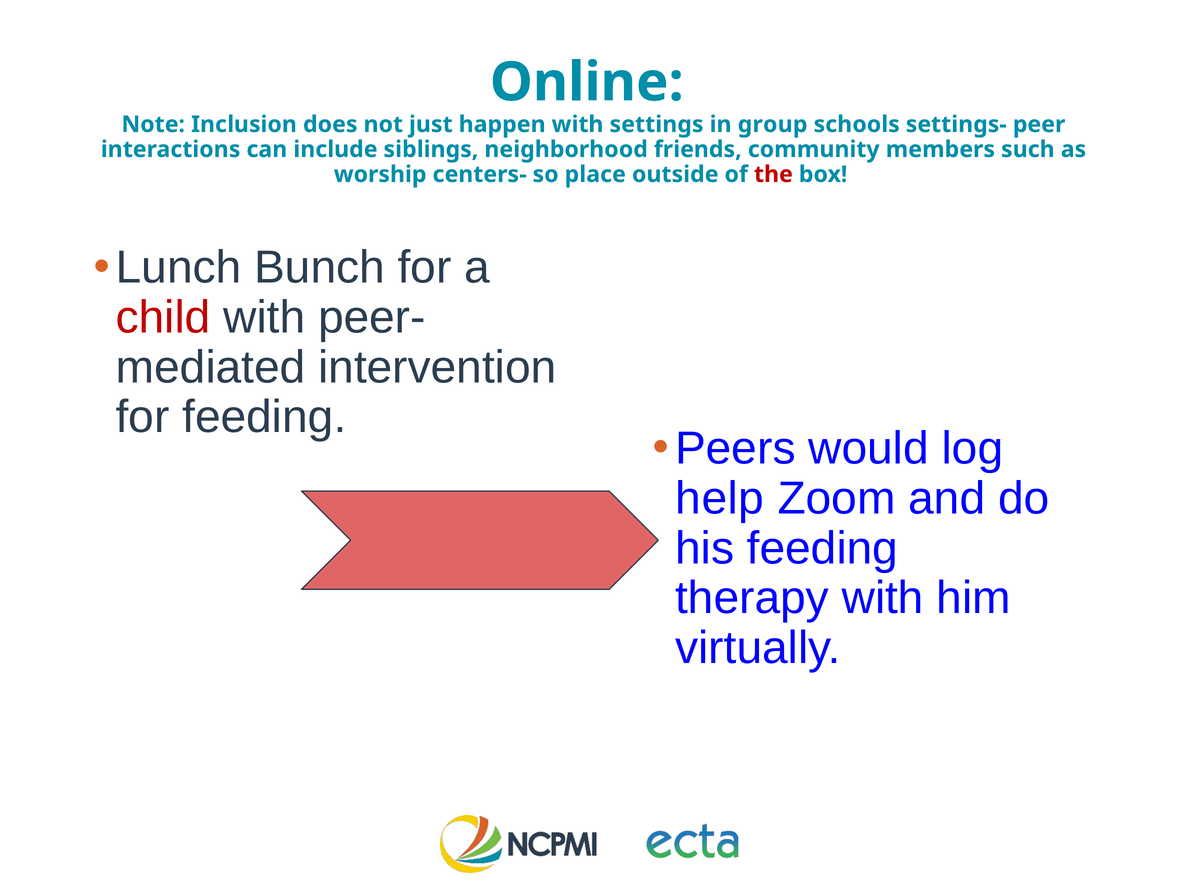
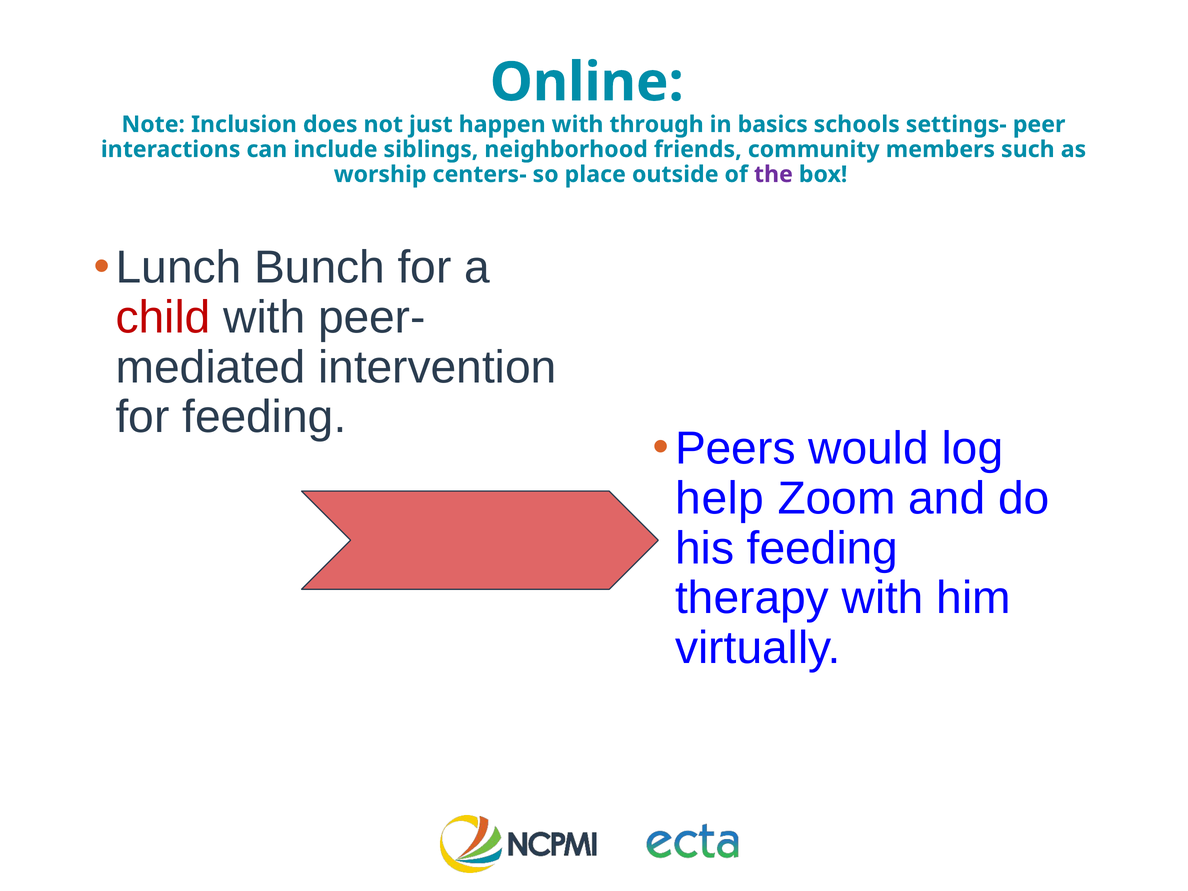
settings: settings -> through (657, 124)
group: group -> basics (773, 124)
the colour: red -> purple (773, 174)
